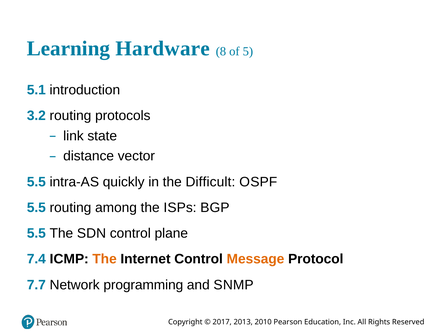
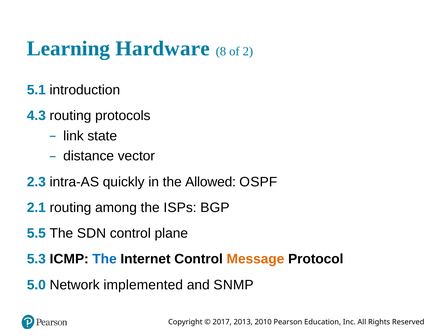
5: 5 -> 2 (248, 51)
3.2: 3.2 -> 4.3 (36, 116)
5.5: 5.5 -> 2.3 (36, 182)
Difficult: Difficult -> Allowed (211, 182)
5.5: 5.5 -> 2.1 (36, 208)
7.4: 7.4 -> 5.3 (36, 259)
The colour: orange -> blue (105, 259)
7.7: 7.7 -> 5.0 (36, 285)
programming: programming -> implemented (143, 285)
